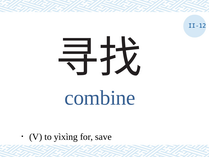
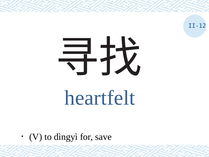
combine: combine -> heartfelt (100, 98)
yìxìng: yìxìng -> dìngyì (66, 137)
